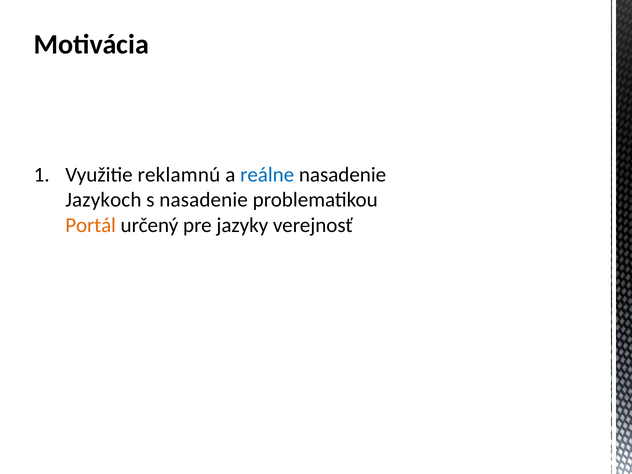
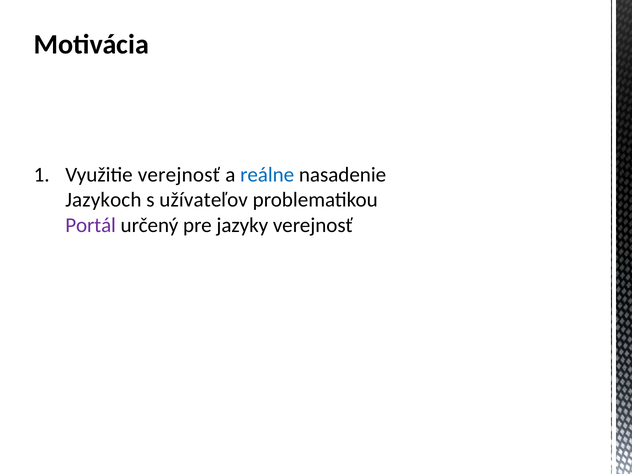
Využitie reklamnú: reklamnú -> verejnosť (179, 175)
s nasadenie: nasadenie -> užívateľov (204, 200)
Portál colour: orange -> purple (91, 225)
